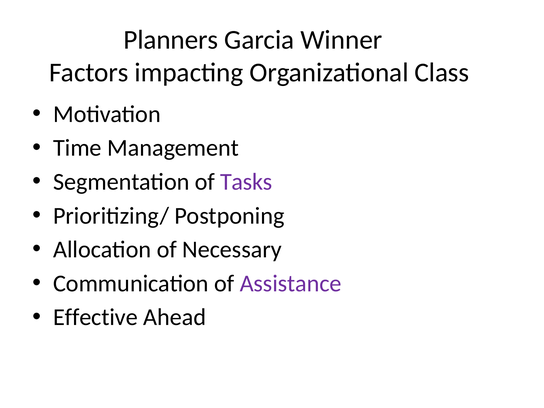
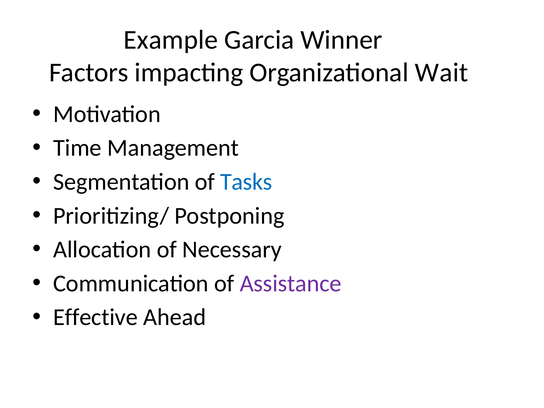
Planners: Planners -> Example (171, 40)
Class: Class -> Wait (442, 73)
Tasks colour: purple -> blue (246, 182)
